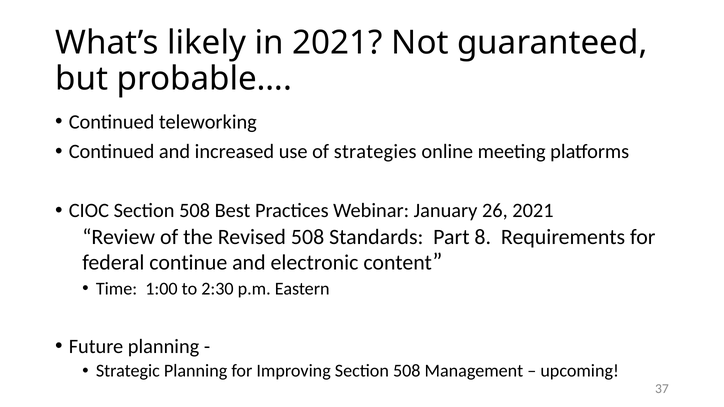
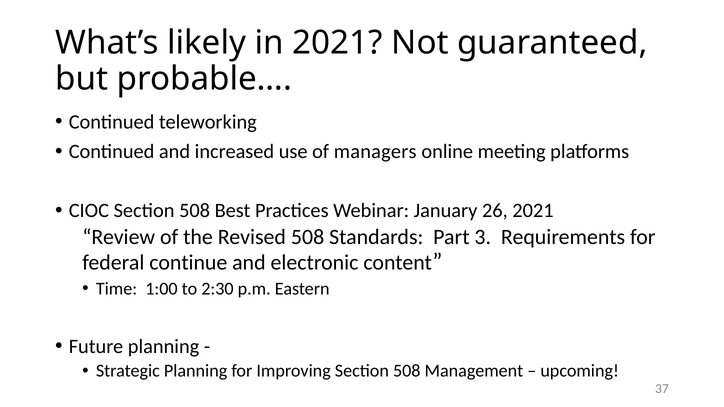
strategies: strategies -> managers (375, 152)
8: 8 -> 3 (483, 237)
